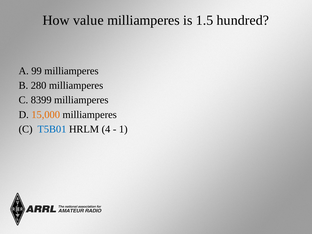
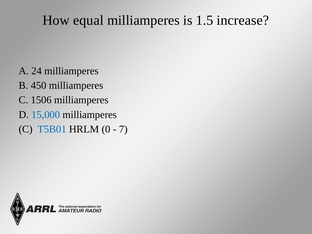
value: value -> equal (88, 20)
hundred: hundred -> increase (243, 20)
99: 99 -> 24 (37, 71)
280: 280 -> 450 (39, 85)
8399: 8399 -> 1506 (41, 100)
15,000 colour: orange -> blue (46, 115)
4: 4 -> 0 (106, 129)
1: 1 -> 7 (123, 129)
